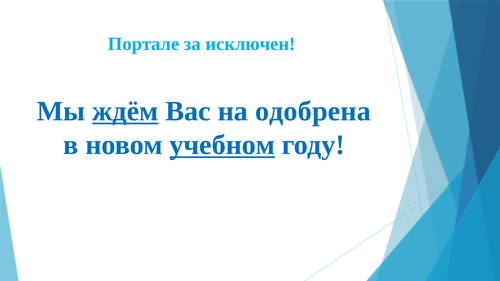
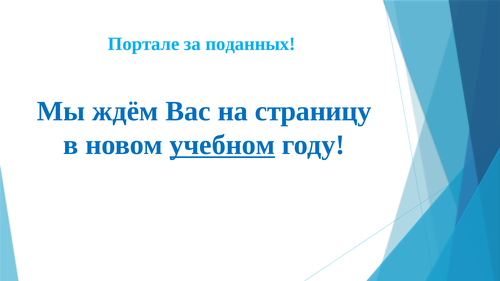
исключен: исключен -> поданных (250, 44)
ждём underline: present -> none (125, 111)
одобрена: одобрена -> страницу (313, 111)
